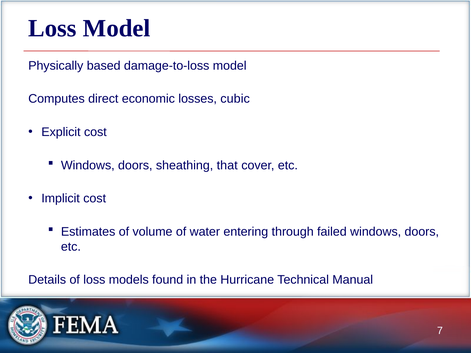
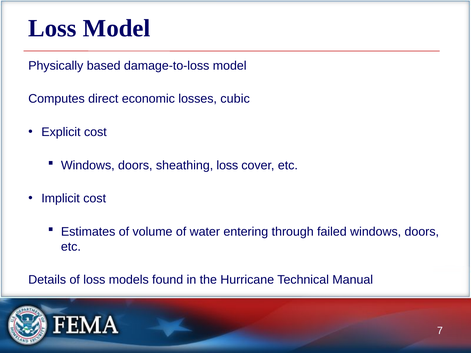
sheathing that: that -> loss (227, 165)
